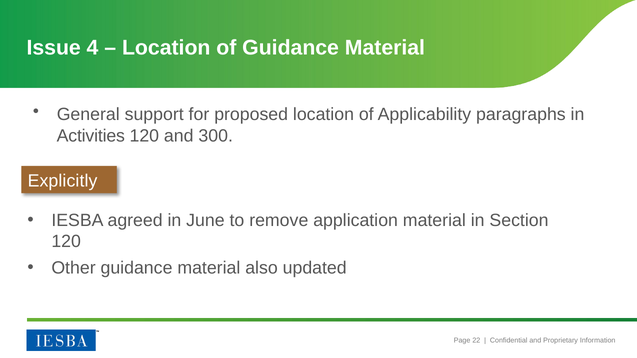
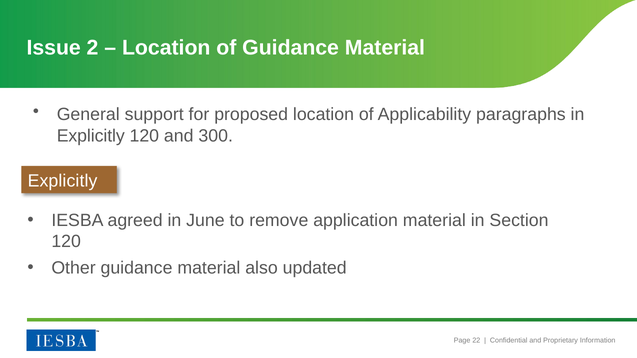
4: 4 -> 2 (93, 48)
Activities: Activities -> Explicitly (91, 136)
